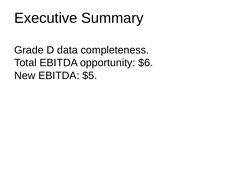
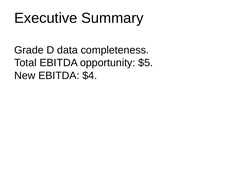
$6: $6 -> $5 (146, 63)
$5: $5 -> $4 (90, 75)
